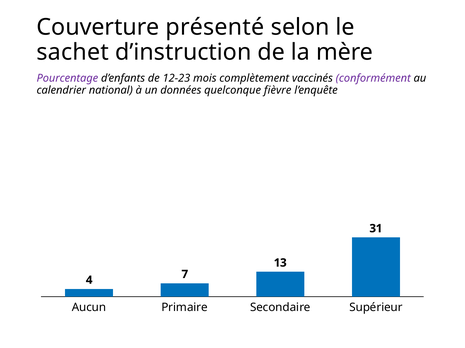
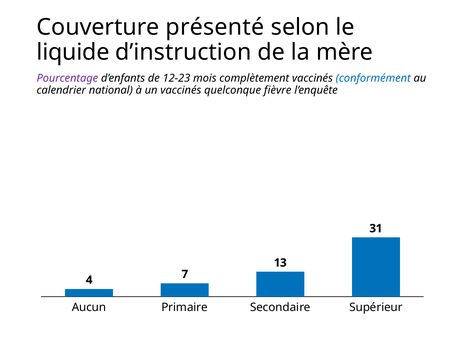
sachet: sachet -> liquide (73, 52)
conformément colour: purple -> blue (373, 79)
un données: données -> vaccinés (181, 90)
